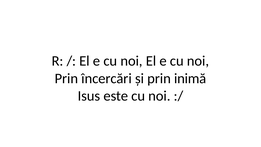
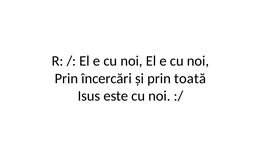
inimă: inimă -> toată (190, 78)
